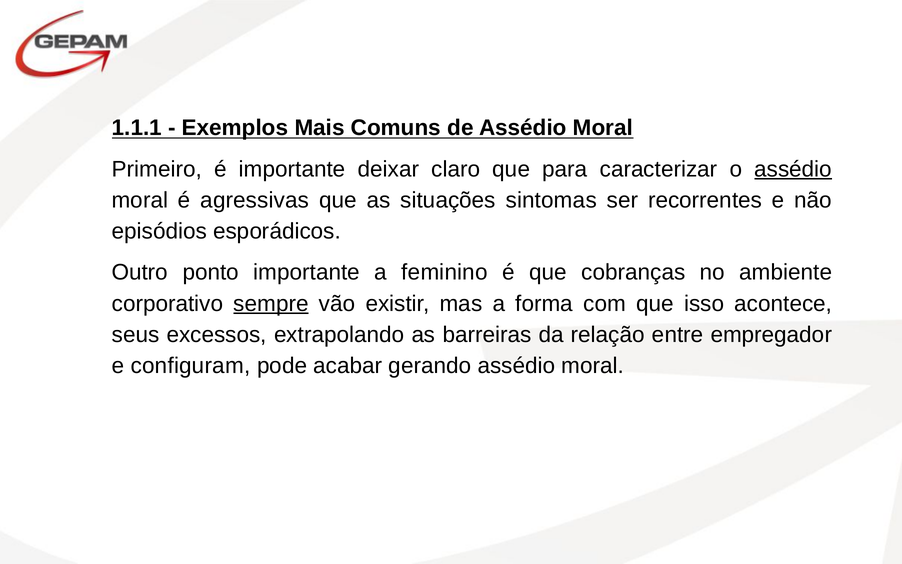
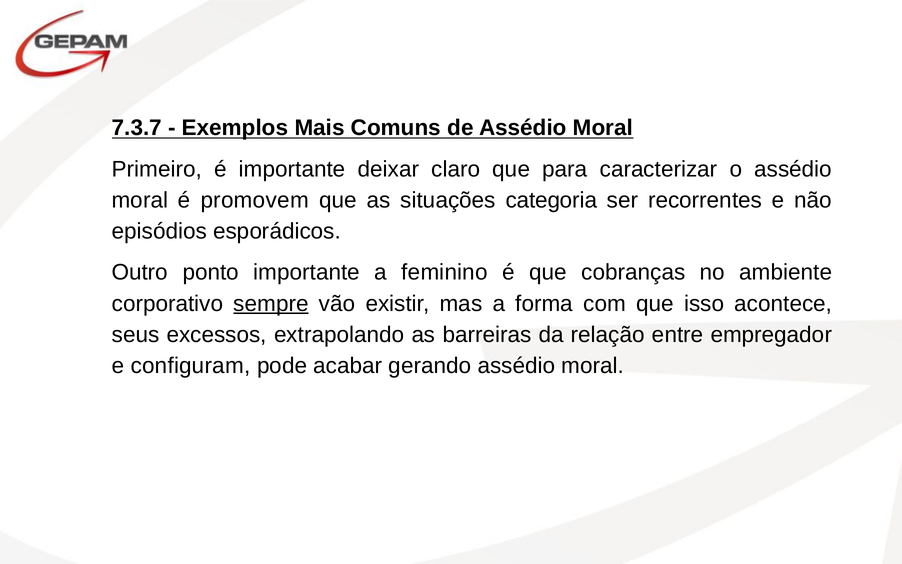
1.1.1: 1.1.1 -> 7.3.7 (137, 128)
assédio underline: present -> none (793, 169)
agressivas: agressivas -> promovem (255, 200)
sintomas: sintomas -> categoria (551, 200)
